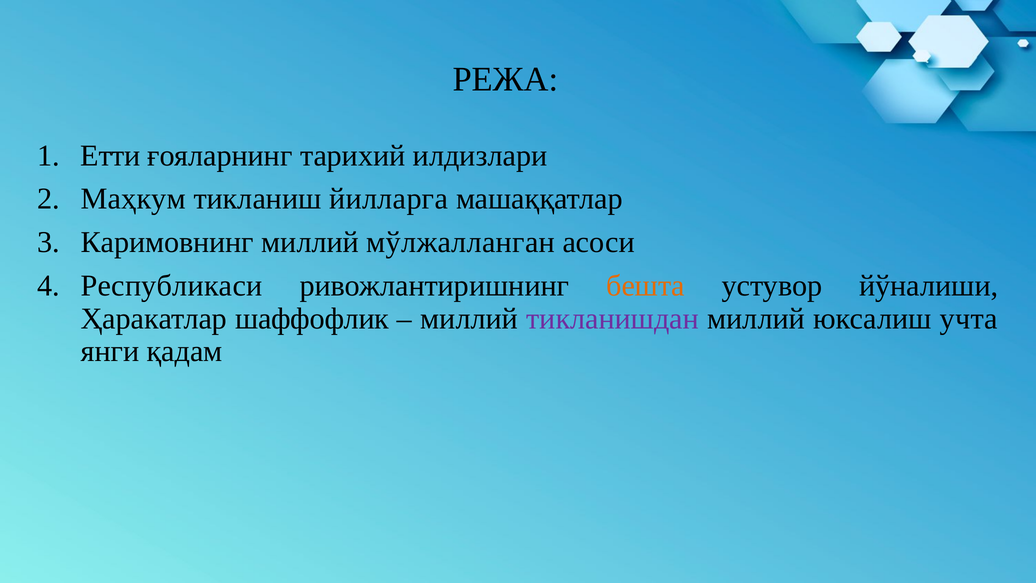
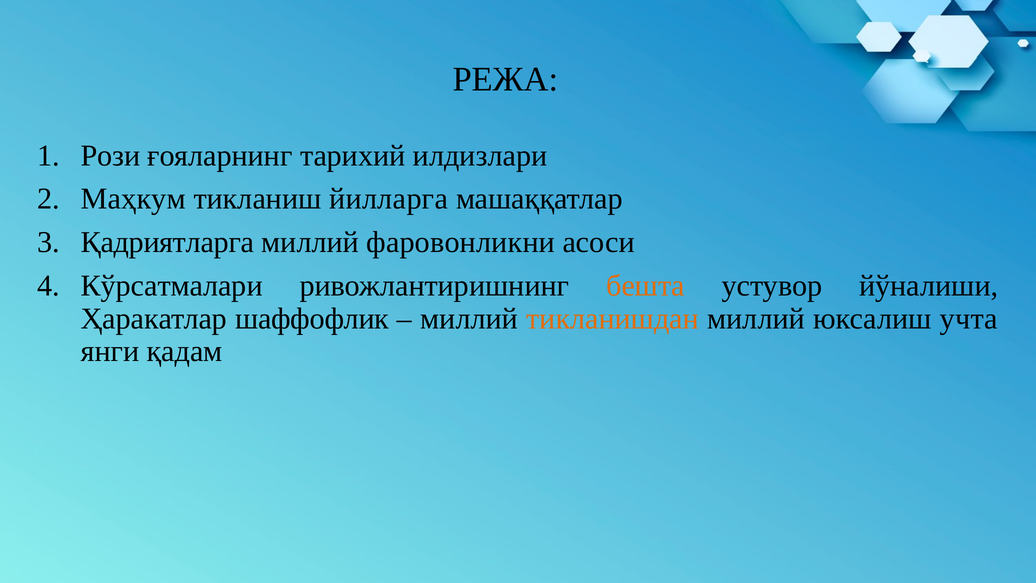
Етти: Етти -> Рози (110, 156)
Каримовнинг: Каримовнинг -> Қадриятларга (167, 242)
мўлжалланган: мўлжалланган -> фаровонликни (461, 242)
Республикаси: Республикаси -> Кўрсатмалари (172, 286)
тикланишдан colour: purple -> orange (613, 318)
